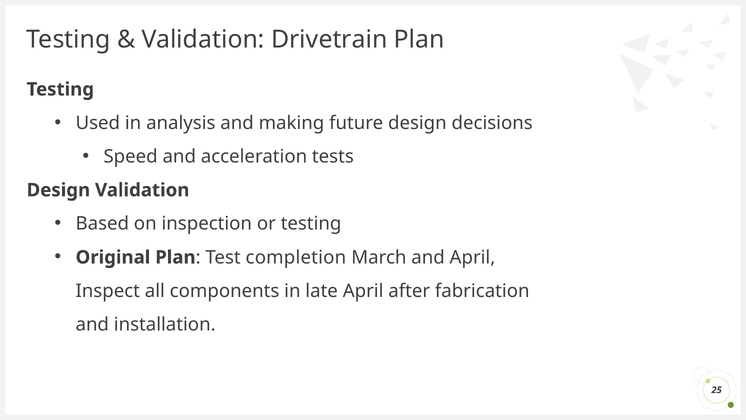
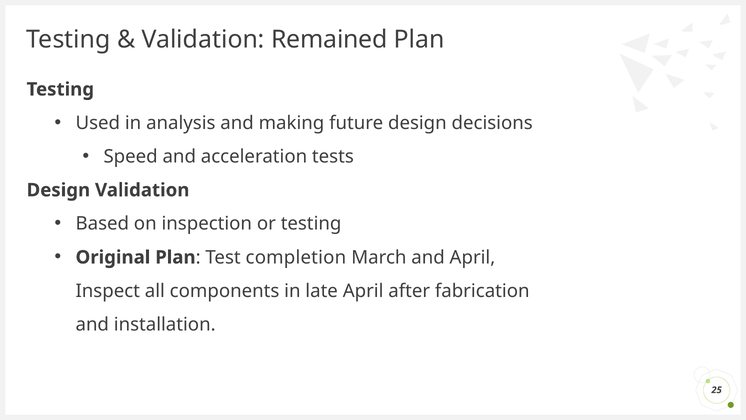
Drivetrain: Drivetrain -> Remained (329, 39)
